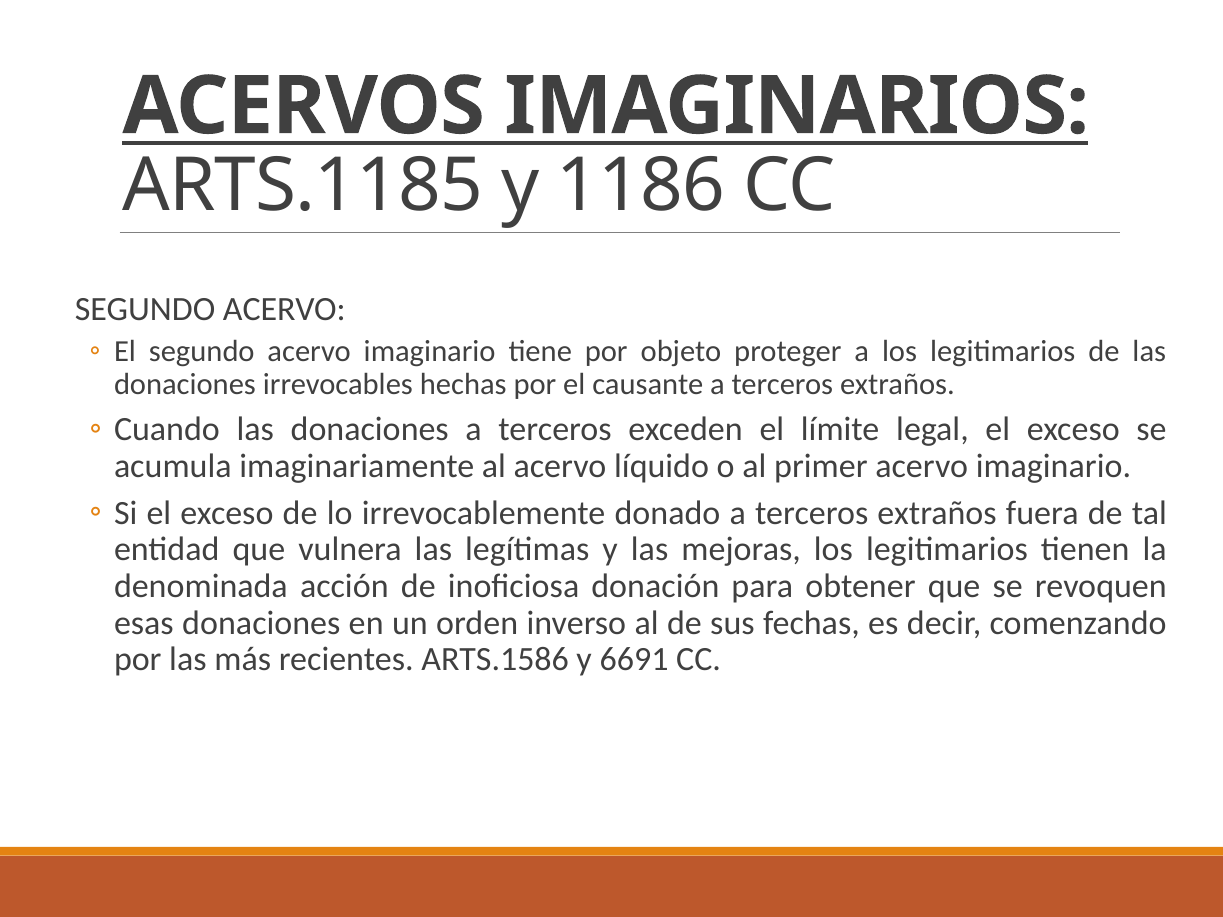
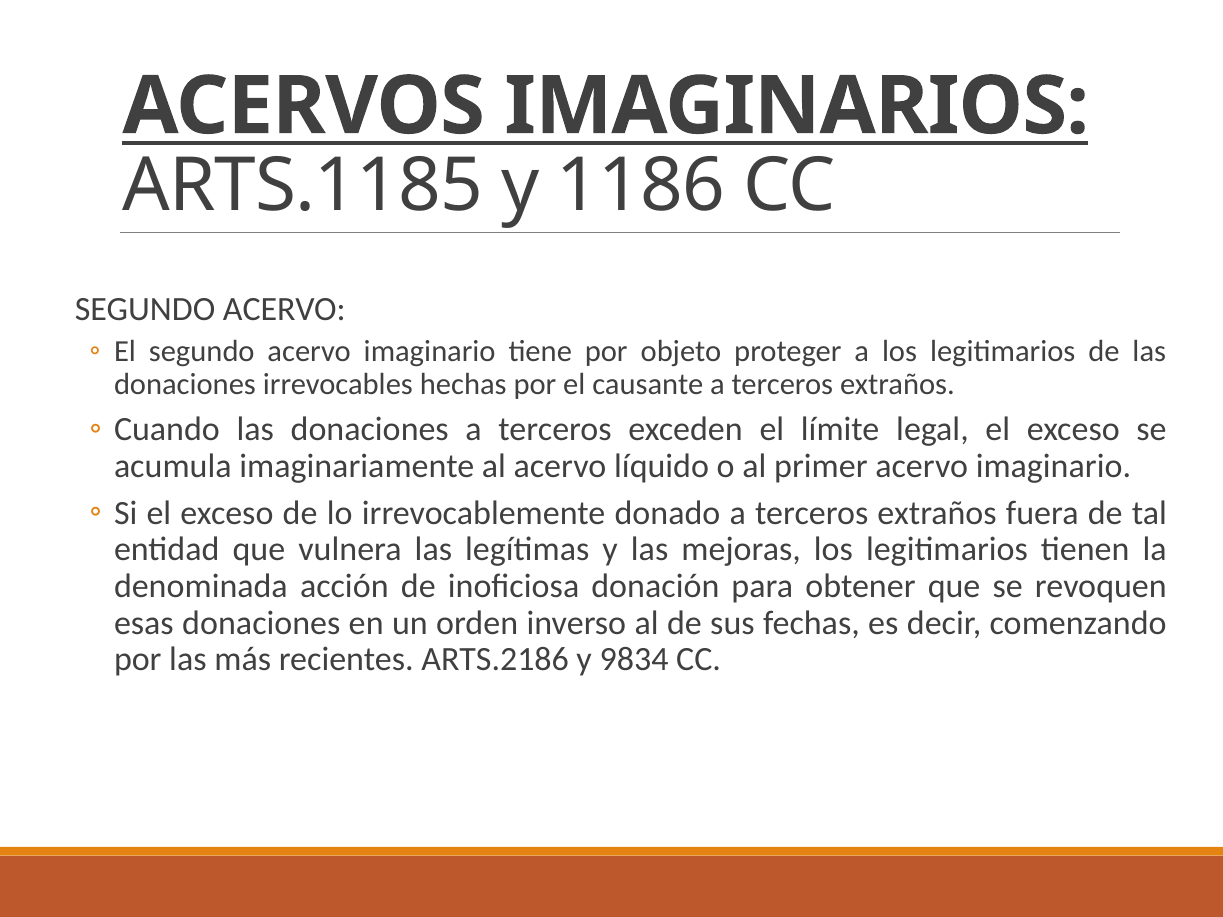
ARTS.1586: ARTS.1586 -> ARTS.2186 (495, 660)
6691: 6691 -> 9834 (634, 660)
